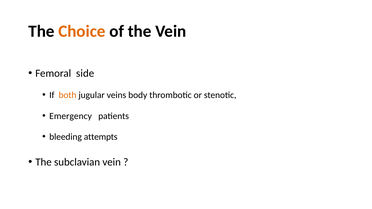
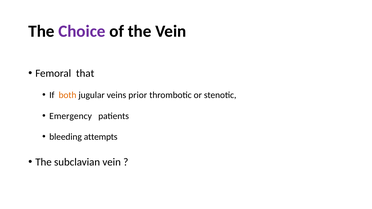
Choice colour: orange -> purple (82, 31)
side: side -> that (85, 73)
body: body -> prior (138, 95)
